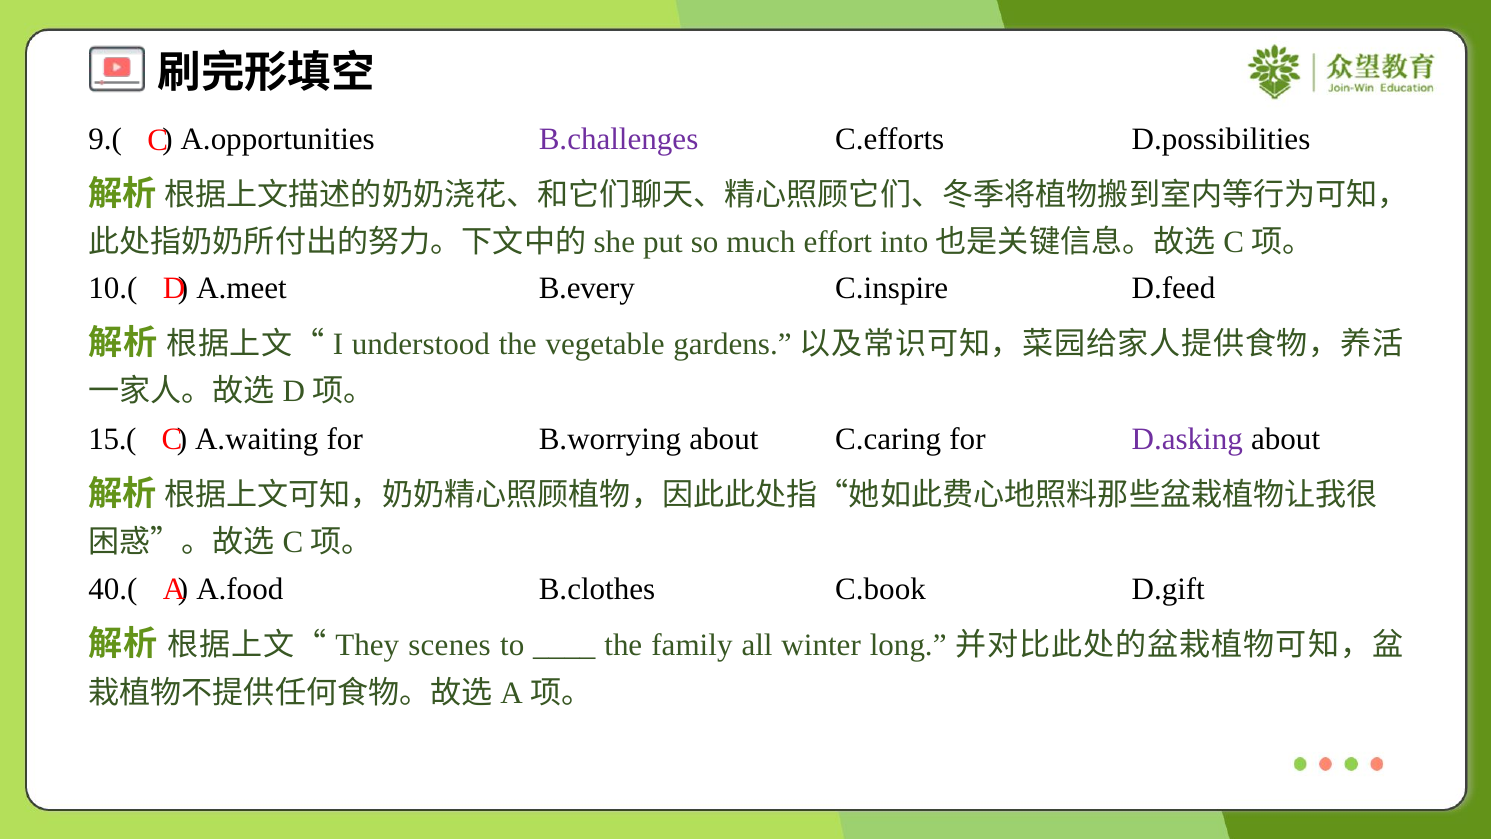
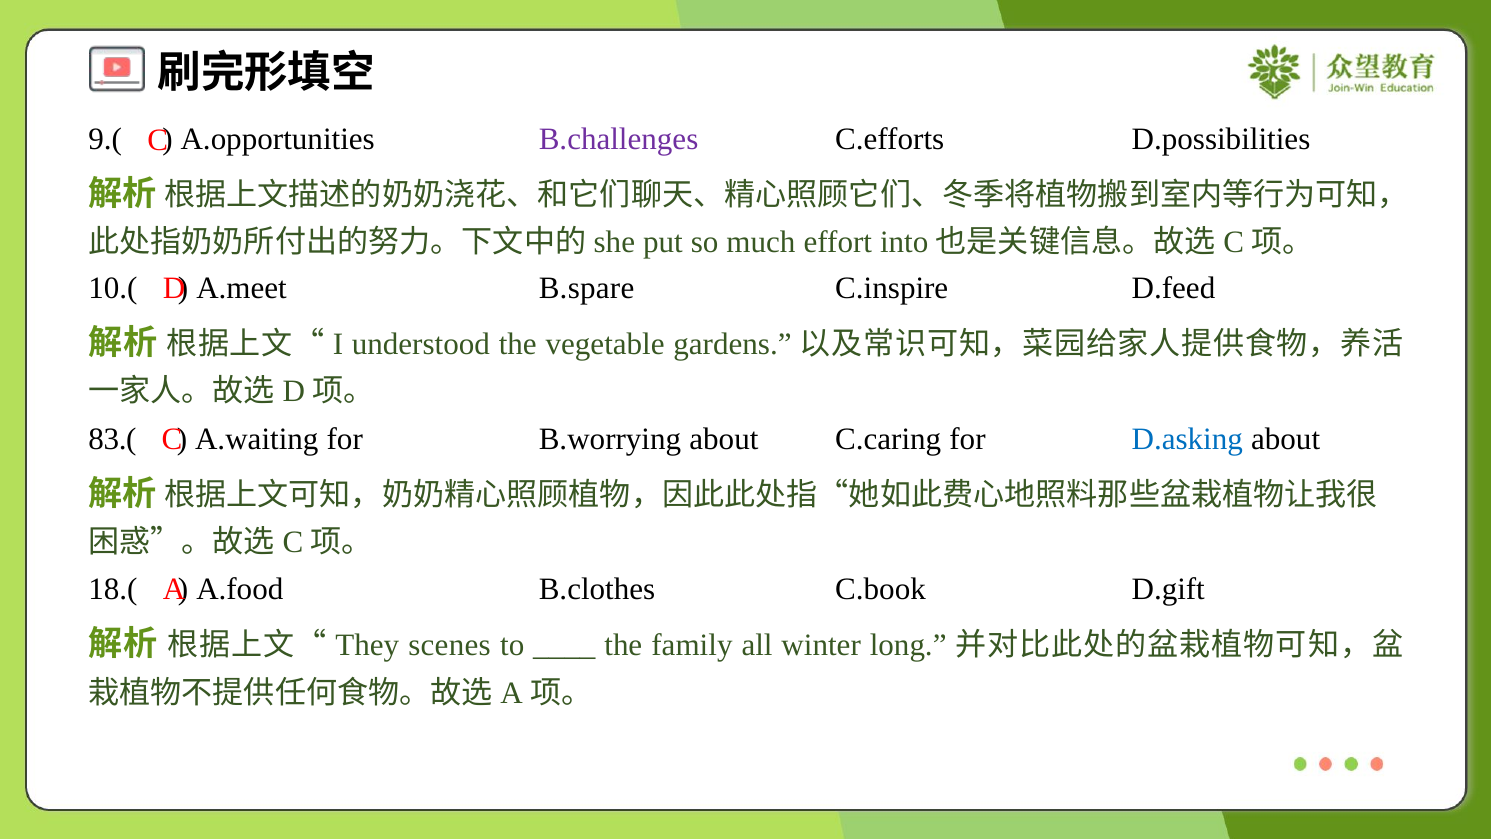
B.every: B.every -> B.spare (587, 288)
15.(: 15.( -> 83.( (112, 439)
D.asking colour: purple -> blue (1187, 439)
40.(: 40.( -> 18.( (113, 589)
